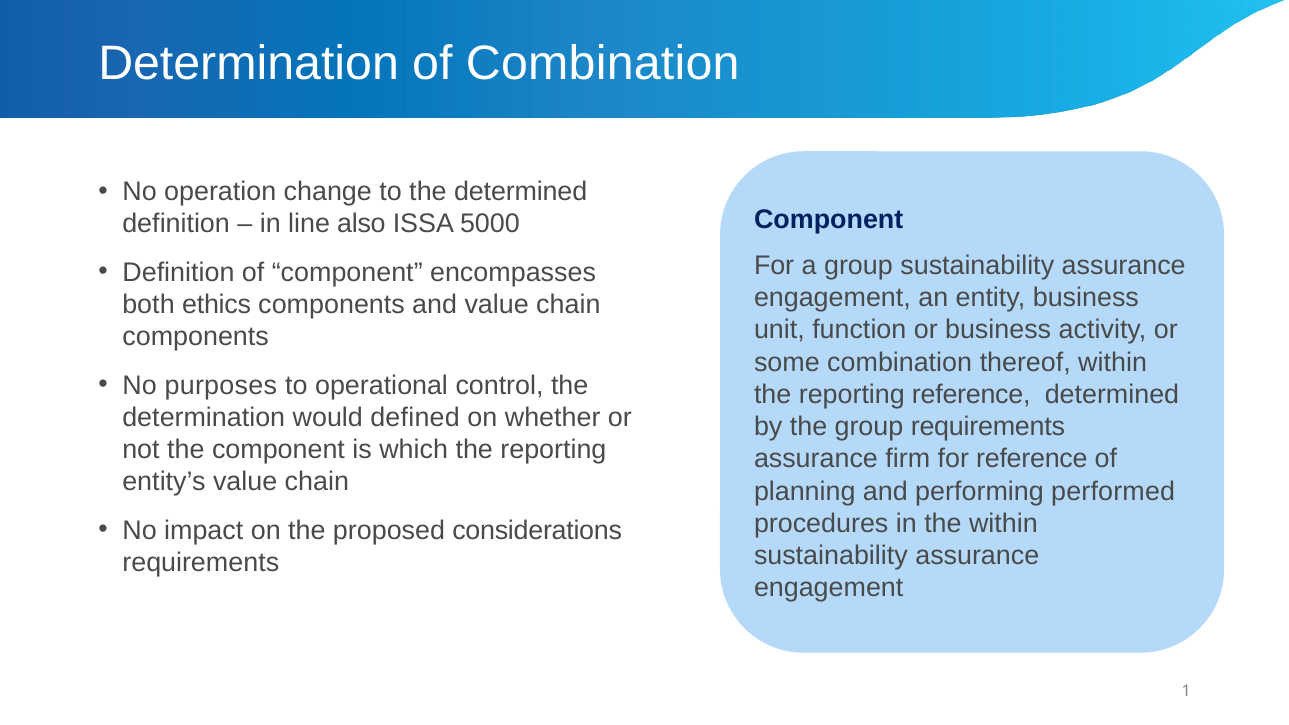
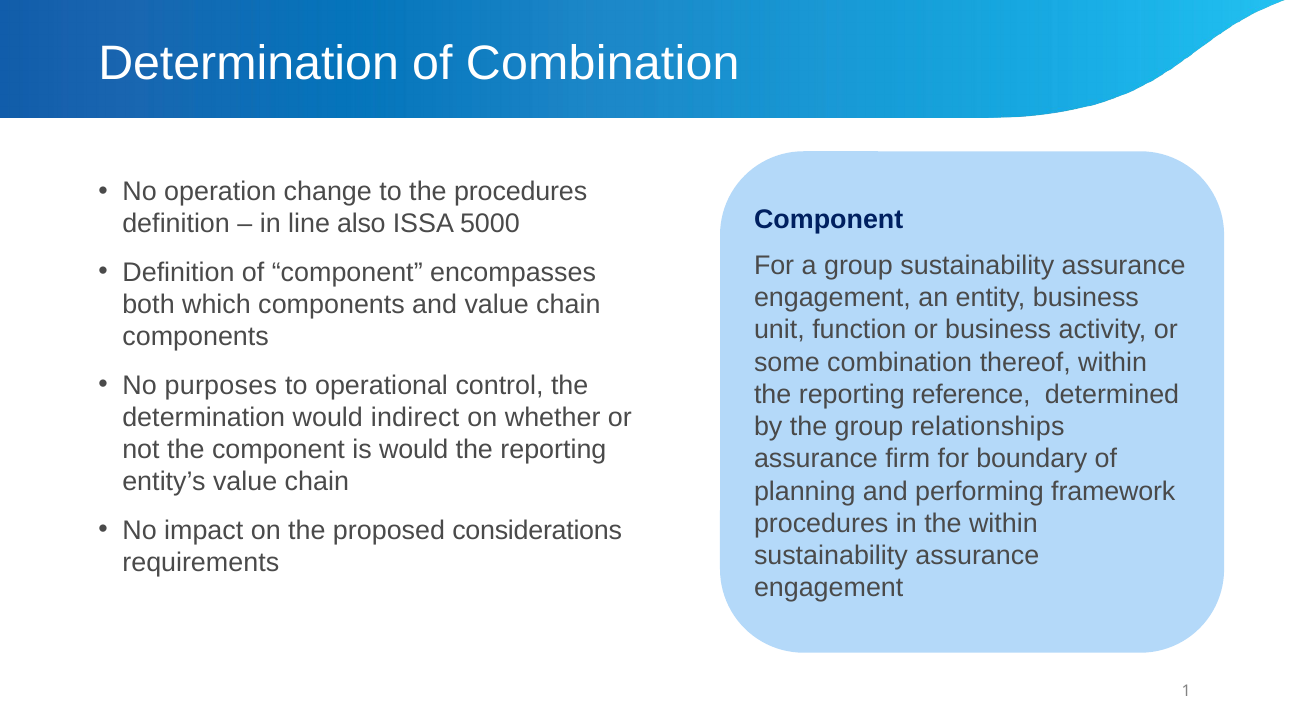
the determined: determined -> procedures (521, 192)
ethics: ethics -> which (216, 305)
defined: defined -> indirect (415, 417)
group requirements: requirements -> relationships (988, 427)
is which: which -> would (414, 450)
for reference: reference -> boundary (1032, 459)
performed: performed -> framework (1113, 491)
